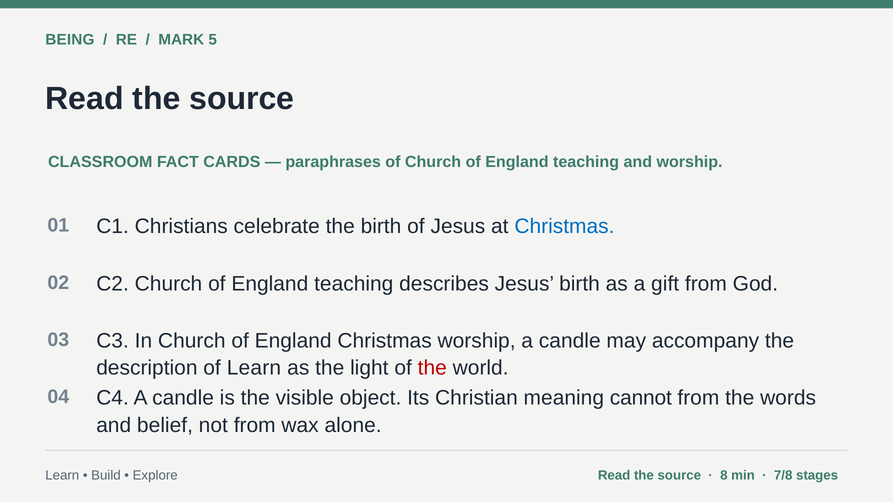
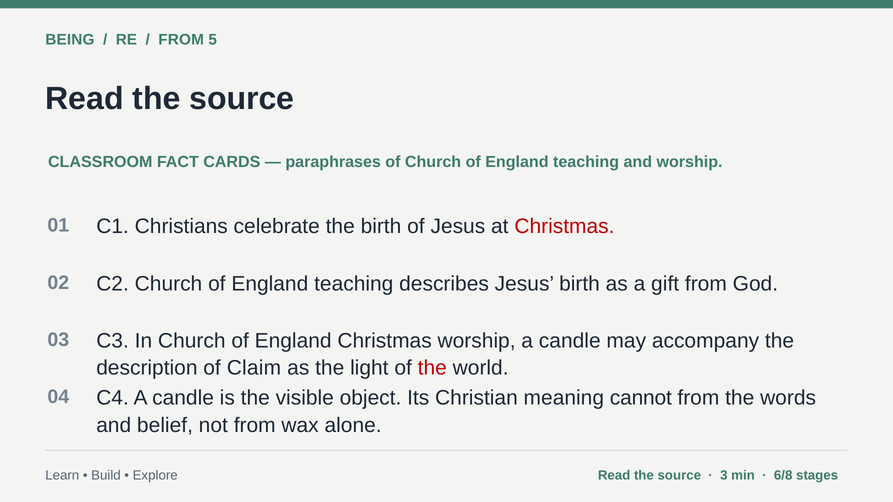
MARK: MARK -> FROM (181, 40)
Christmas colour: blue -> red (564, 227)
of Learn: Learn -> Claim (254, 368)
8: 8 -> 3 (724, 475)
7/8: 7/8 -> 6/8 (783, 475)
